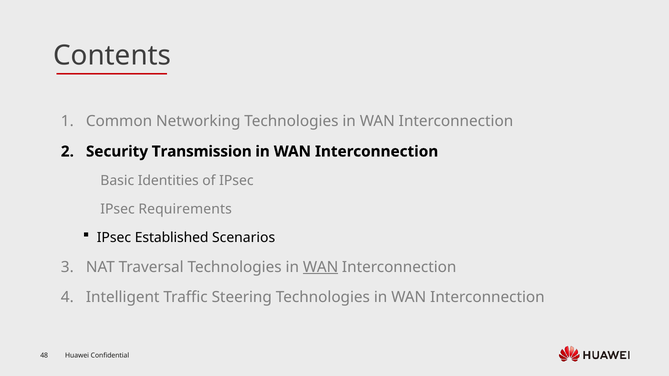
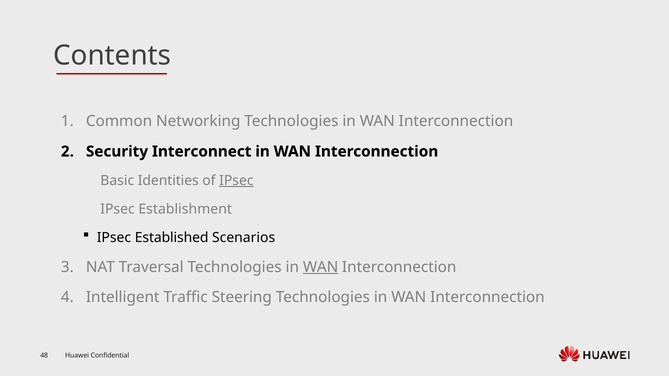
Transmission: Transmission -> Interconnect (202, 152)
IPsec underline: none -> present (236, 181)
Requirements: Requirements -> Establishment (185, 209)
